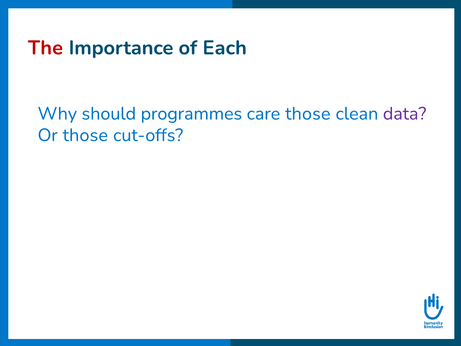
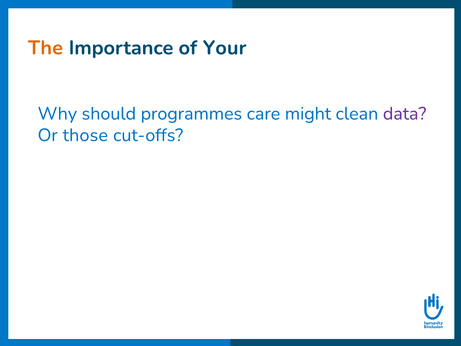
The colour: red -> orange (45, 48)
Each: Each -> Your (225, 48)
care those: those -> might (308, 114)
